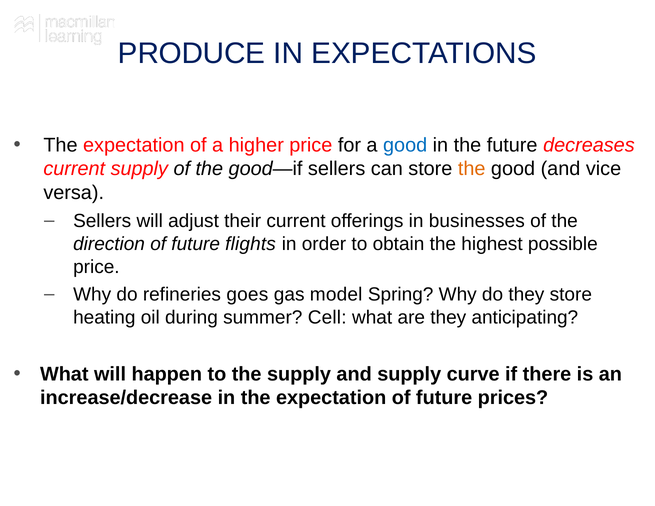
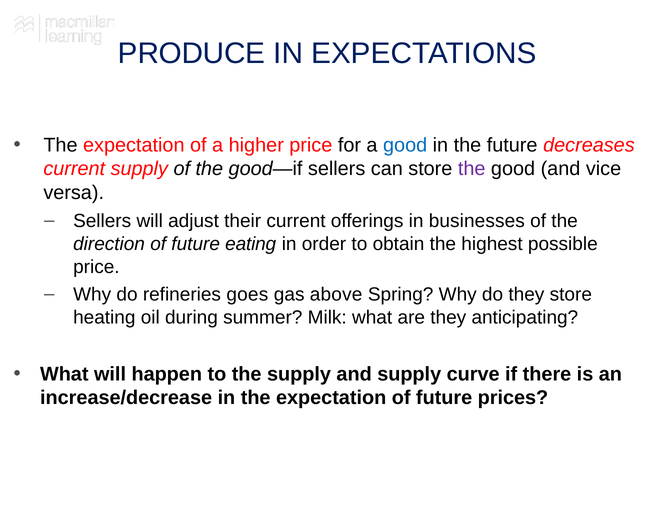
the colour: orange -> purple (472, 169)
flights: flights -> eating (251, 244)
model: model -> above (336, 295)
Cell: Cell -> Milk (327, 318)
